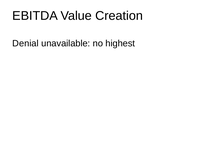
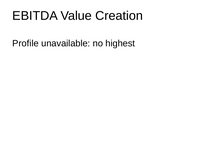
Denial: Denial -> Profile (26, 43)
